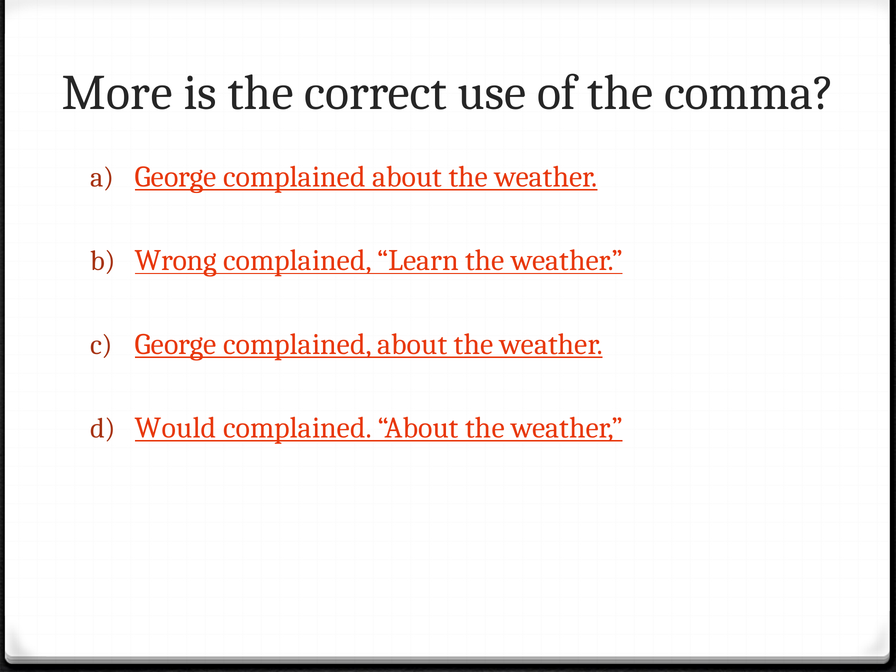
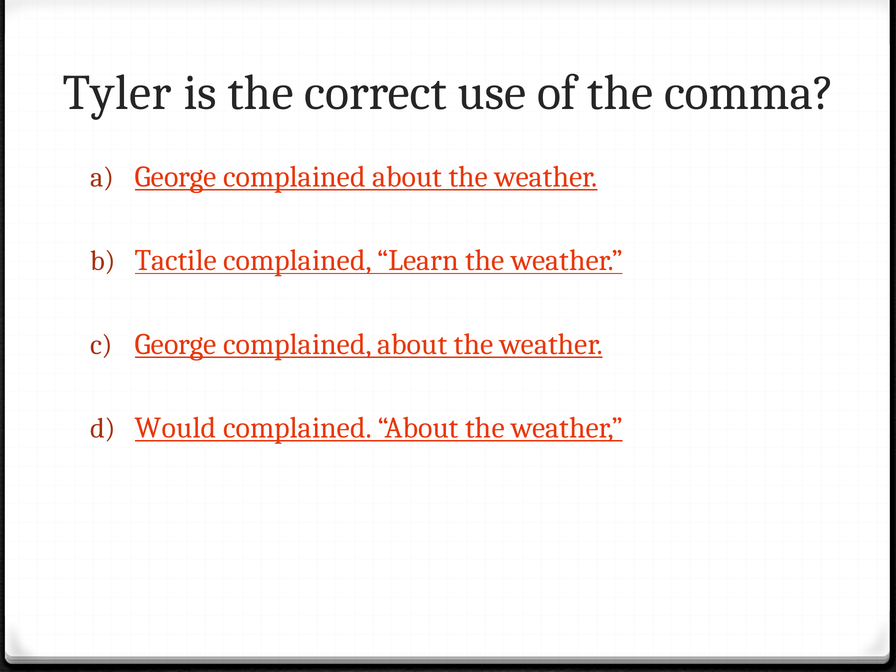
More: More -> Tyler (117, 93)
Wrong: Wrong -> Tactile (176, 261)
